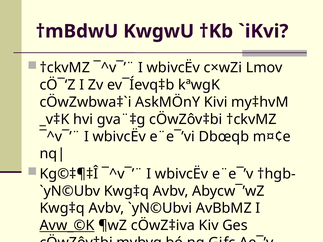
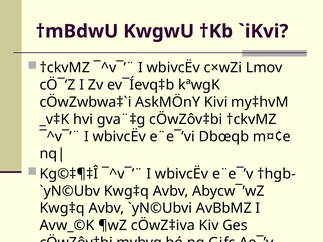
Avw_©K underline: present -> none (67, 226)
